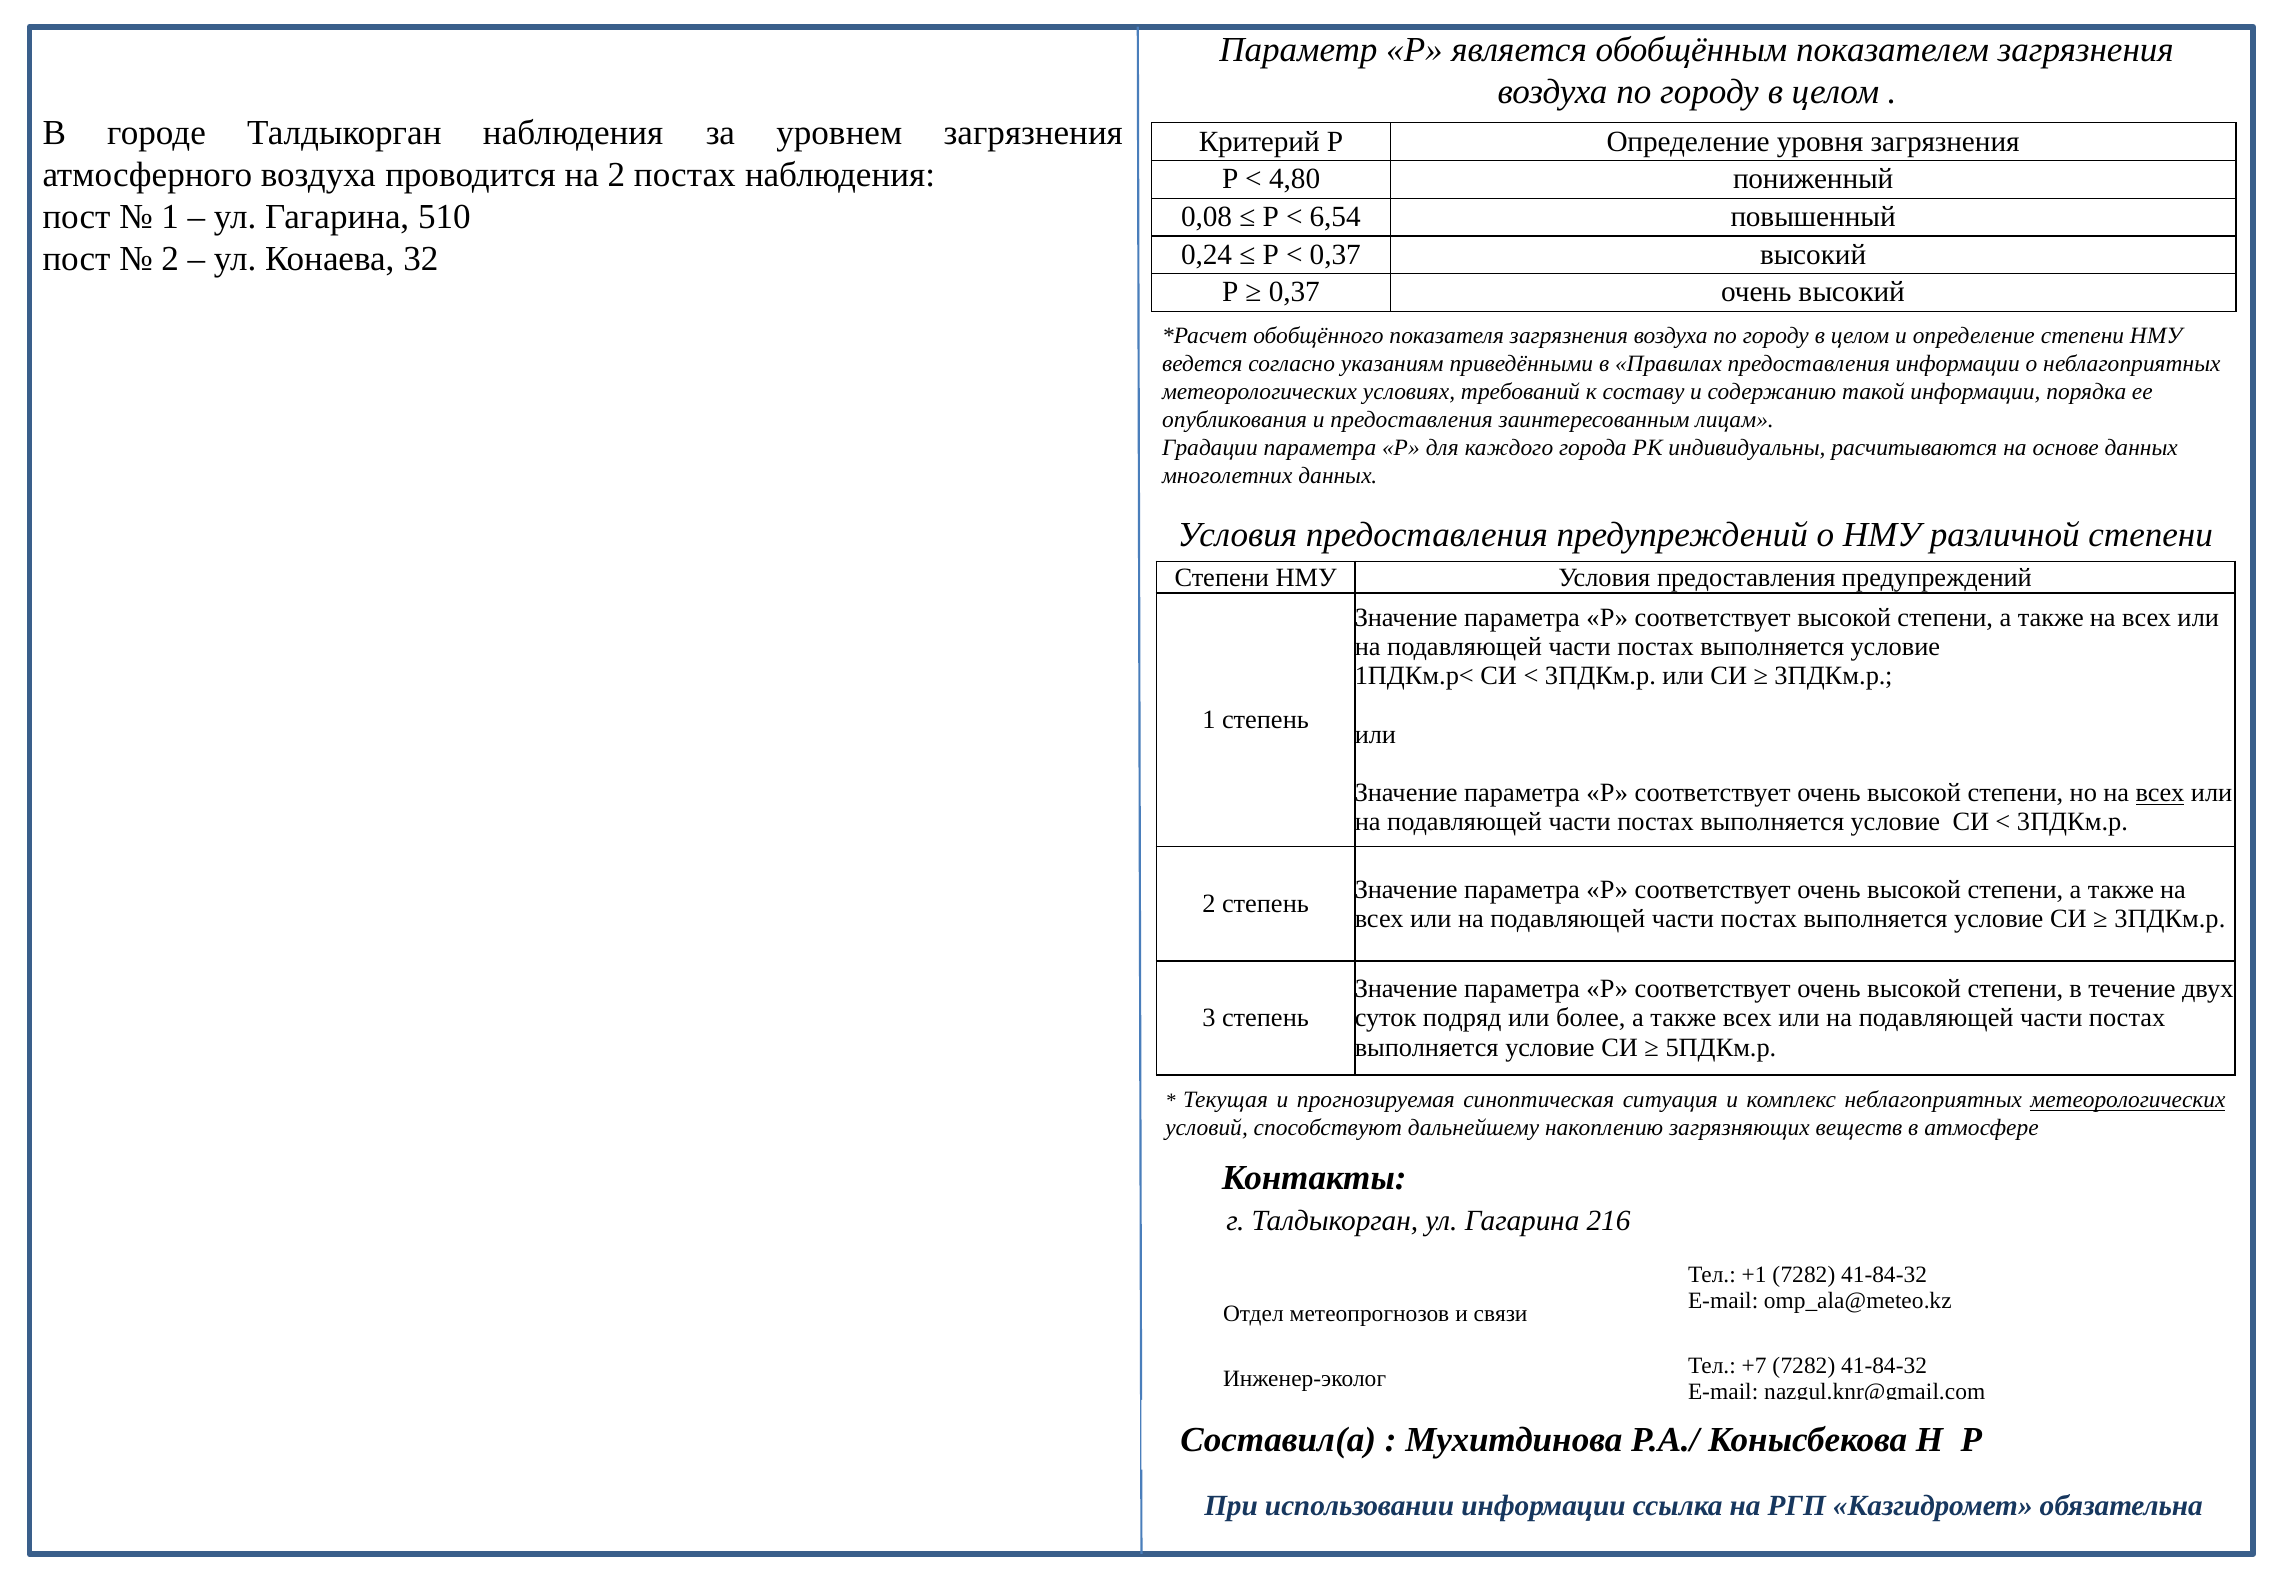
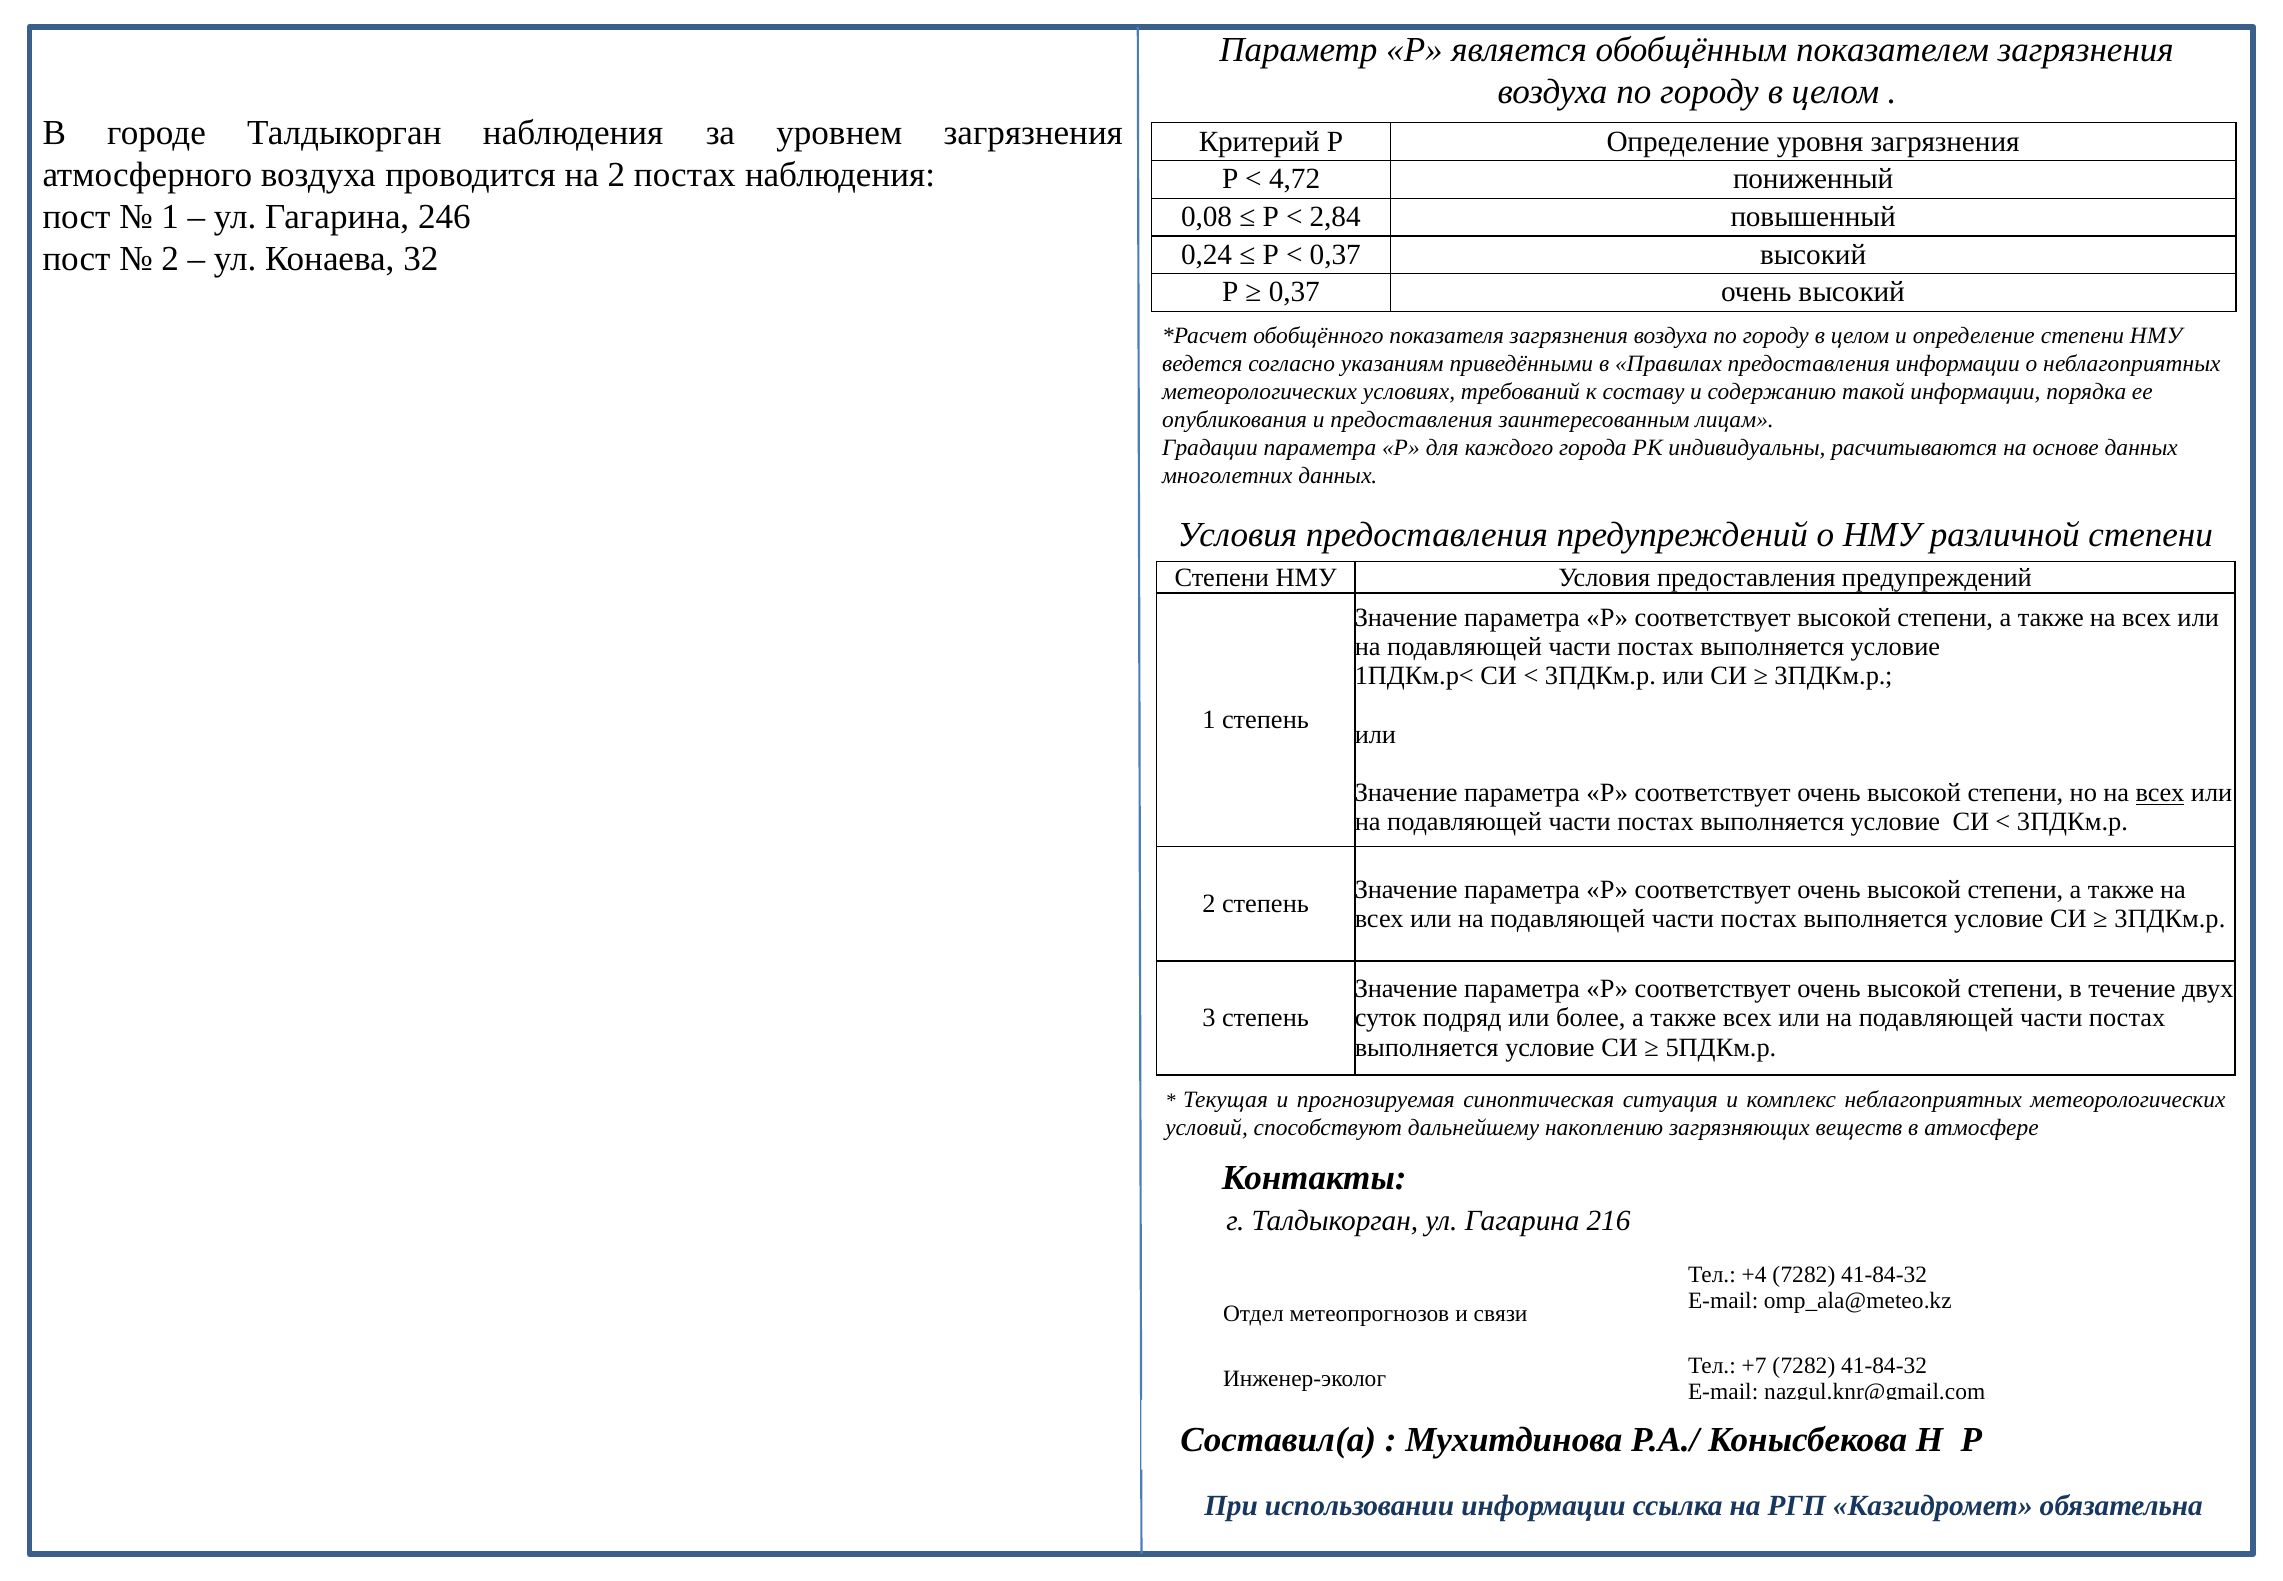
4,80: 4,80 -> 4,72 (1295, 179)
510: 510 -> 246 (444, 217)
6,54: 6,54 -> 2,84 (1335, 217)
метеорологических underline: present -> none (2128, 1100)
+1: +1 -> +4 (1754, 1274)
